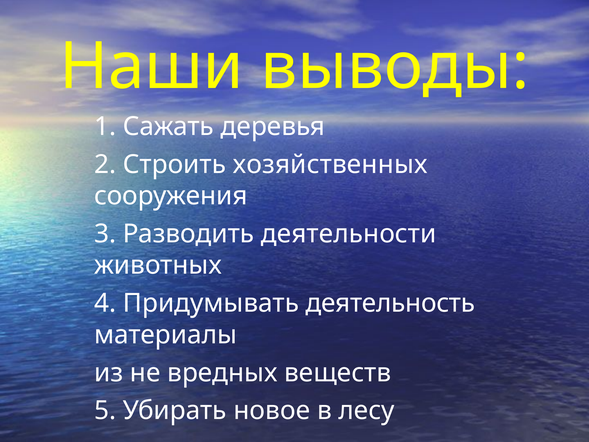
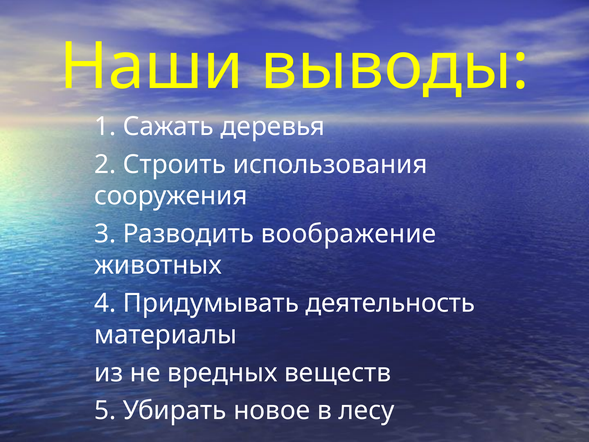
хозяйственных: хозяйственных -> использования (330, 164)
деятельности: деятельности -> воображение (349, 234)
